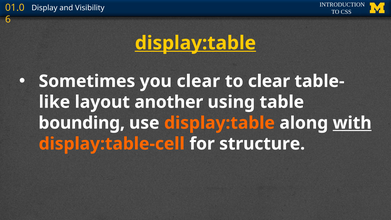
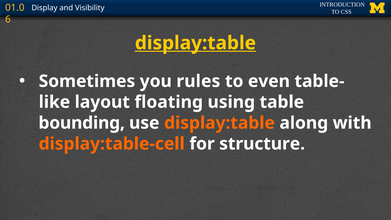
you clear: clear -> rules (198, 81)
to clear: clear -> even (269, 81)
another: another -> floating (169, 102)
with underline: present -> none (352, 123)
